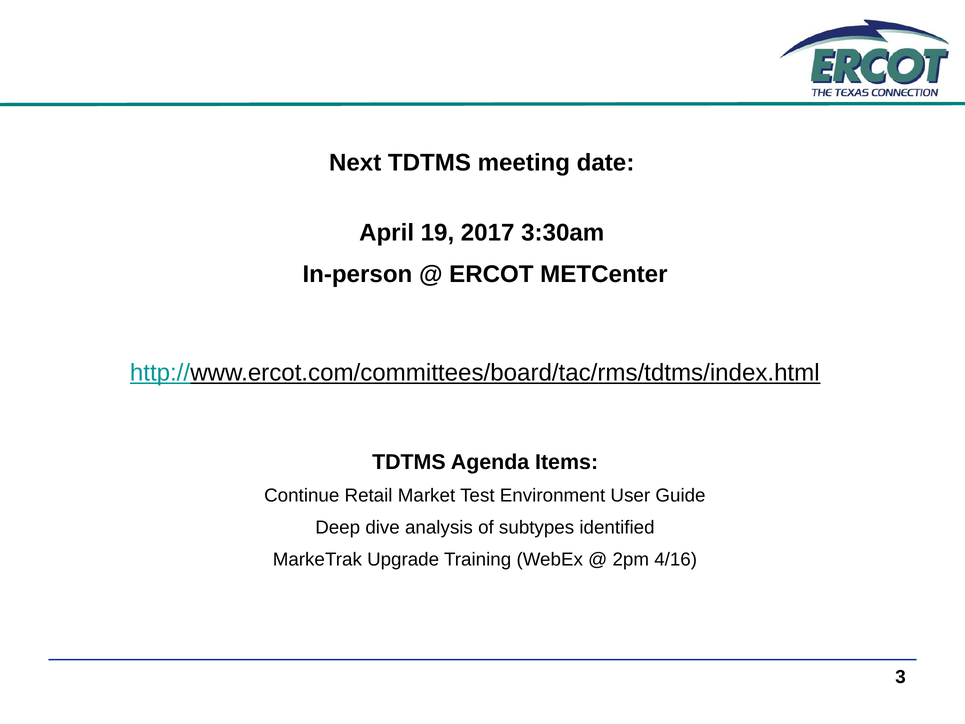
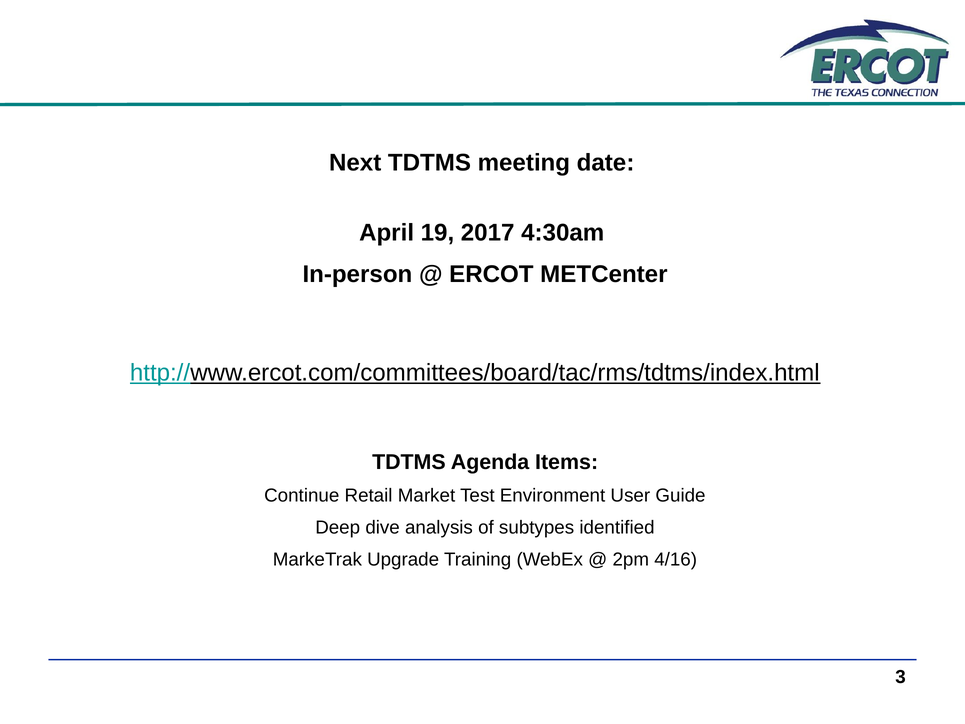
3:30am: 3:30am -> 4:30am (563, 233)
